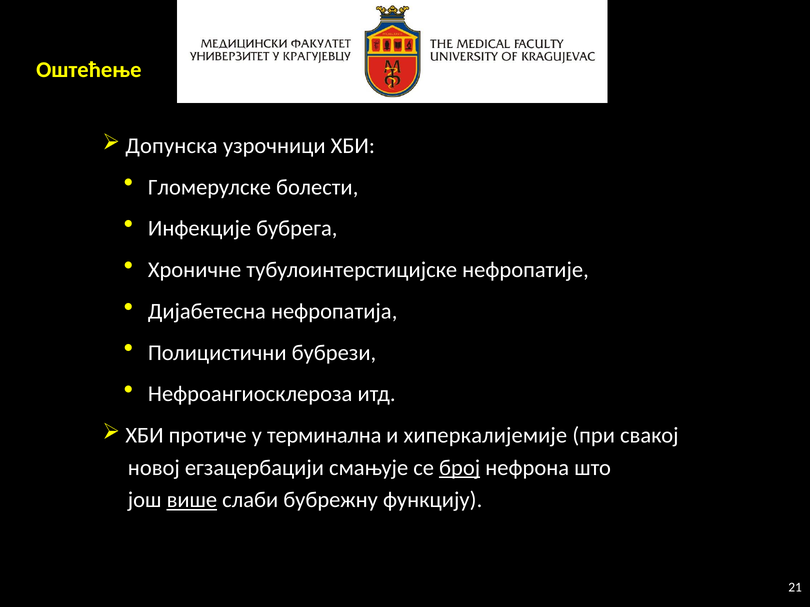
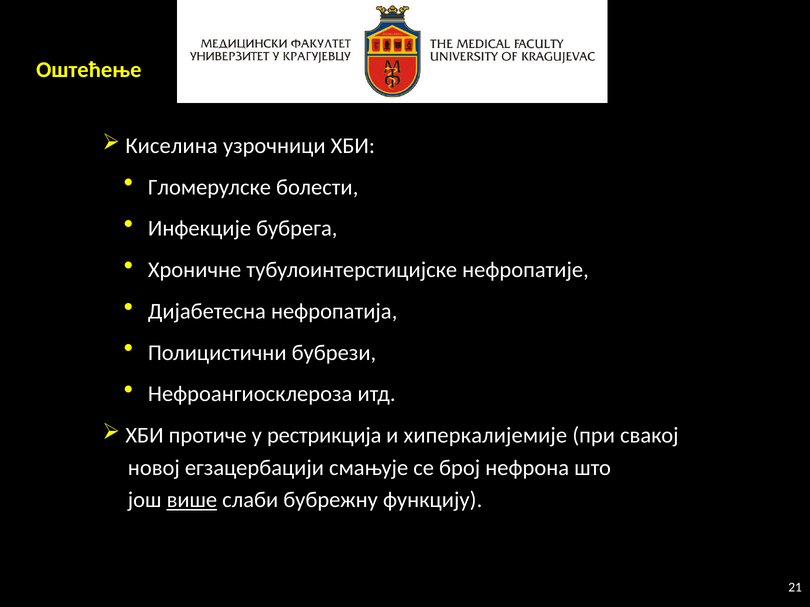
Допунска: Допунска -> Киселина (172, 146)
терминална: терминална -> рестрикција (324, 436)
број underline: present -> none (460, 468)
